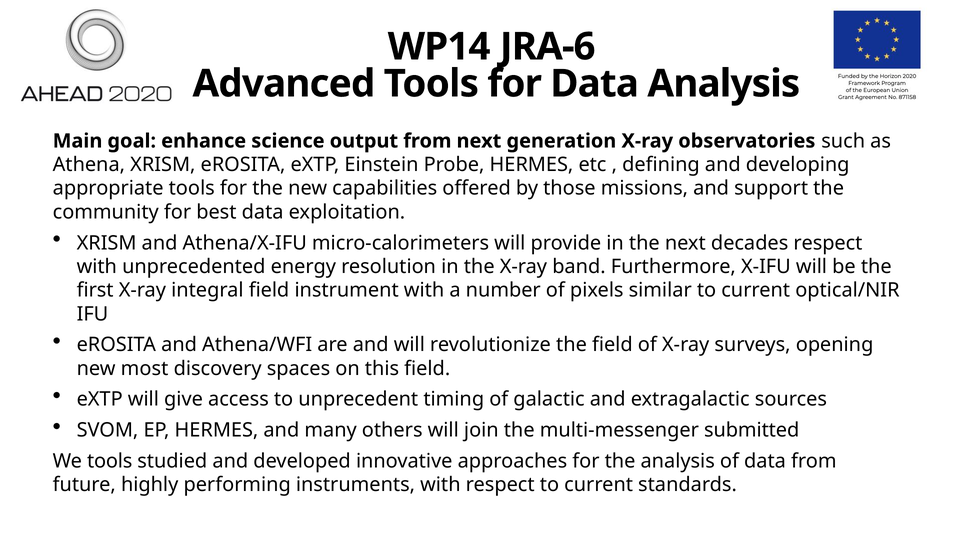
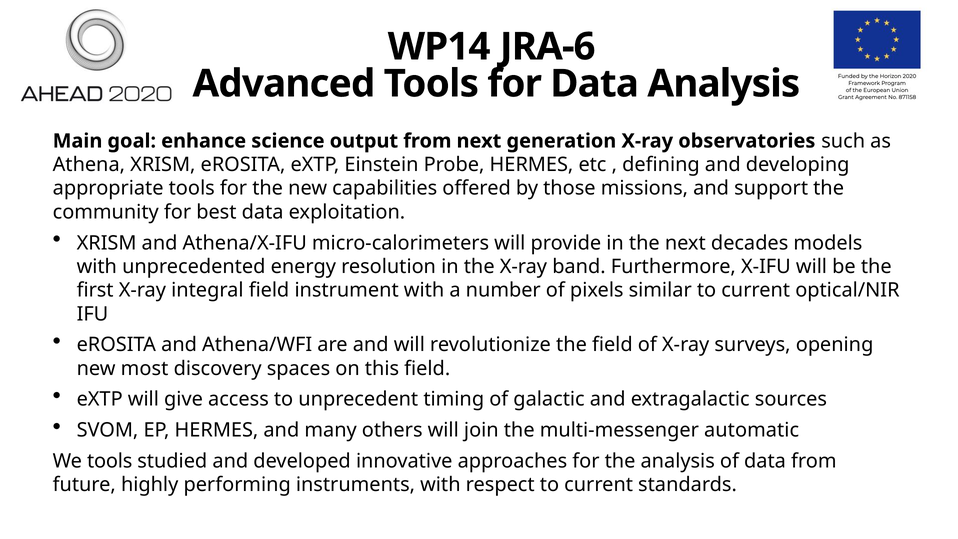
decades respect: respect -> models (828, 243)
submitted: submitted -> automatic (752, 430)
